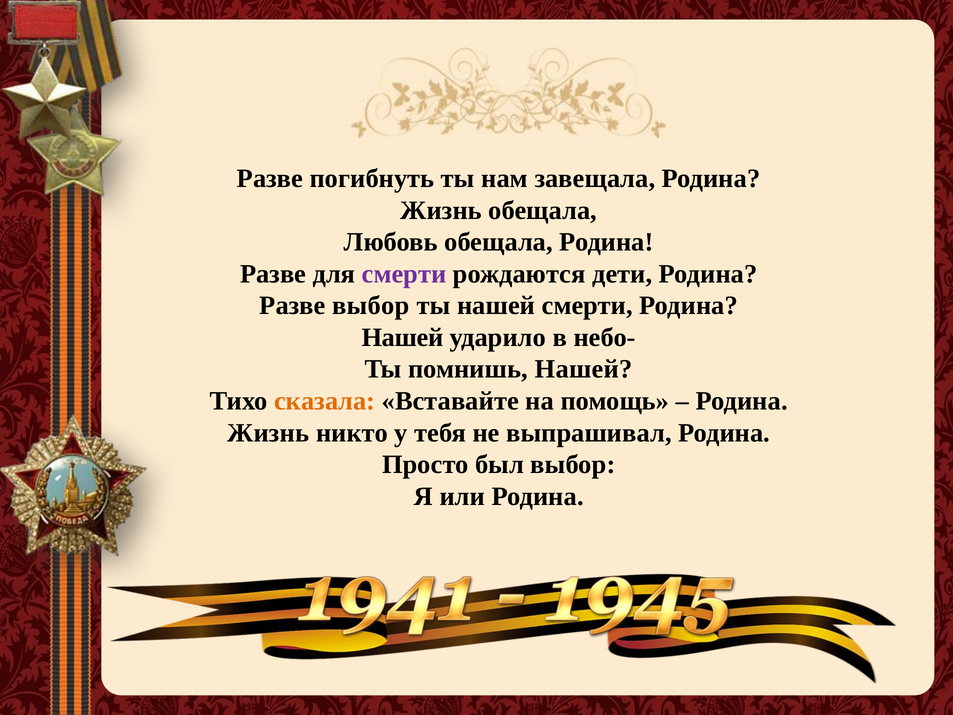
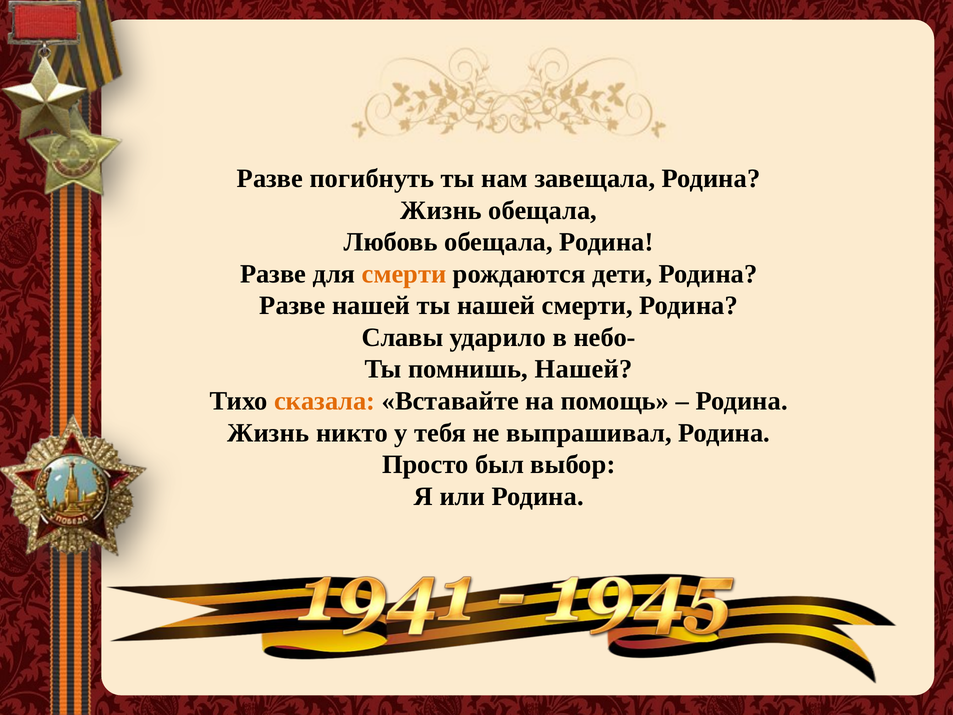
смерти colour: purple -> orange (404, 274)
Разве выбор: выбор -> нашей (371, 306)
Нашей: Нашей -> Славы (403, 337)
